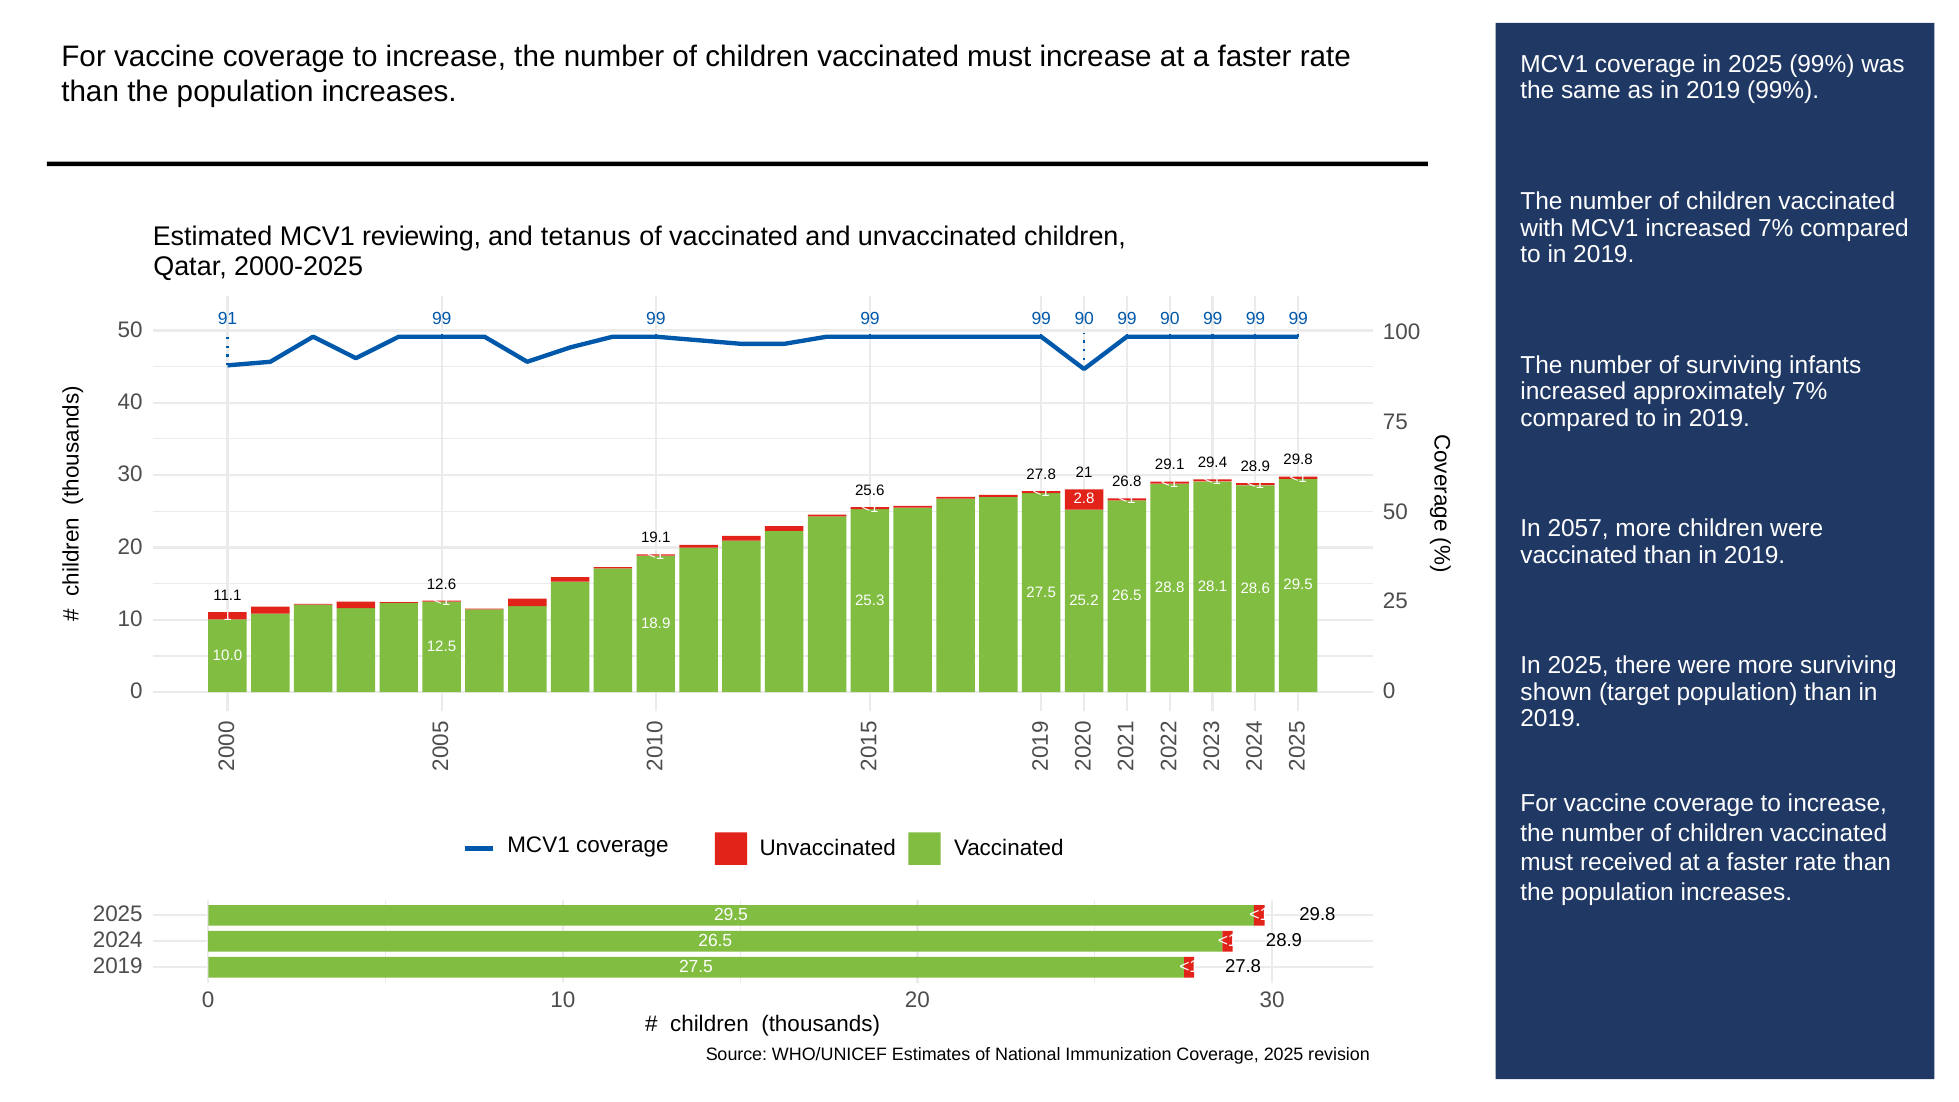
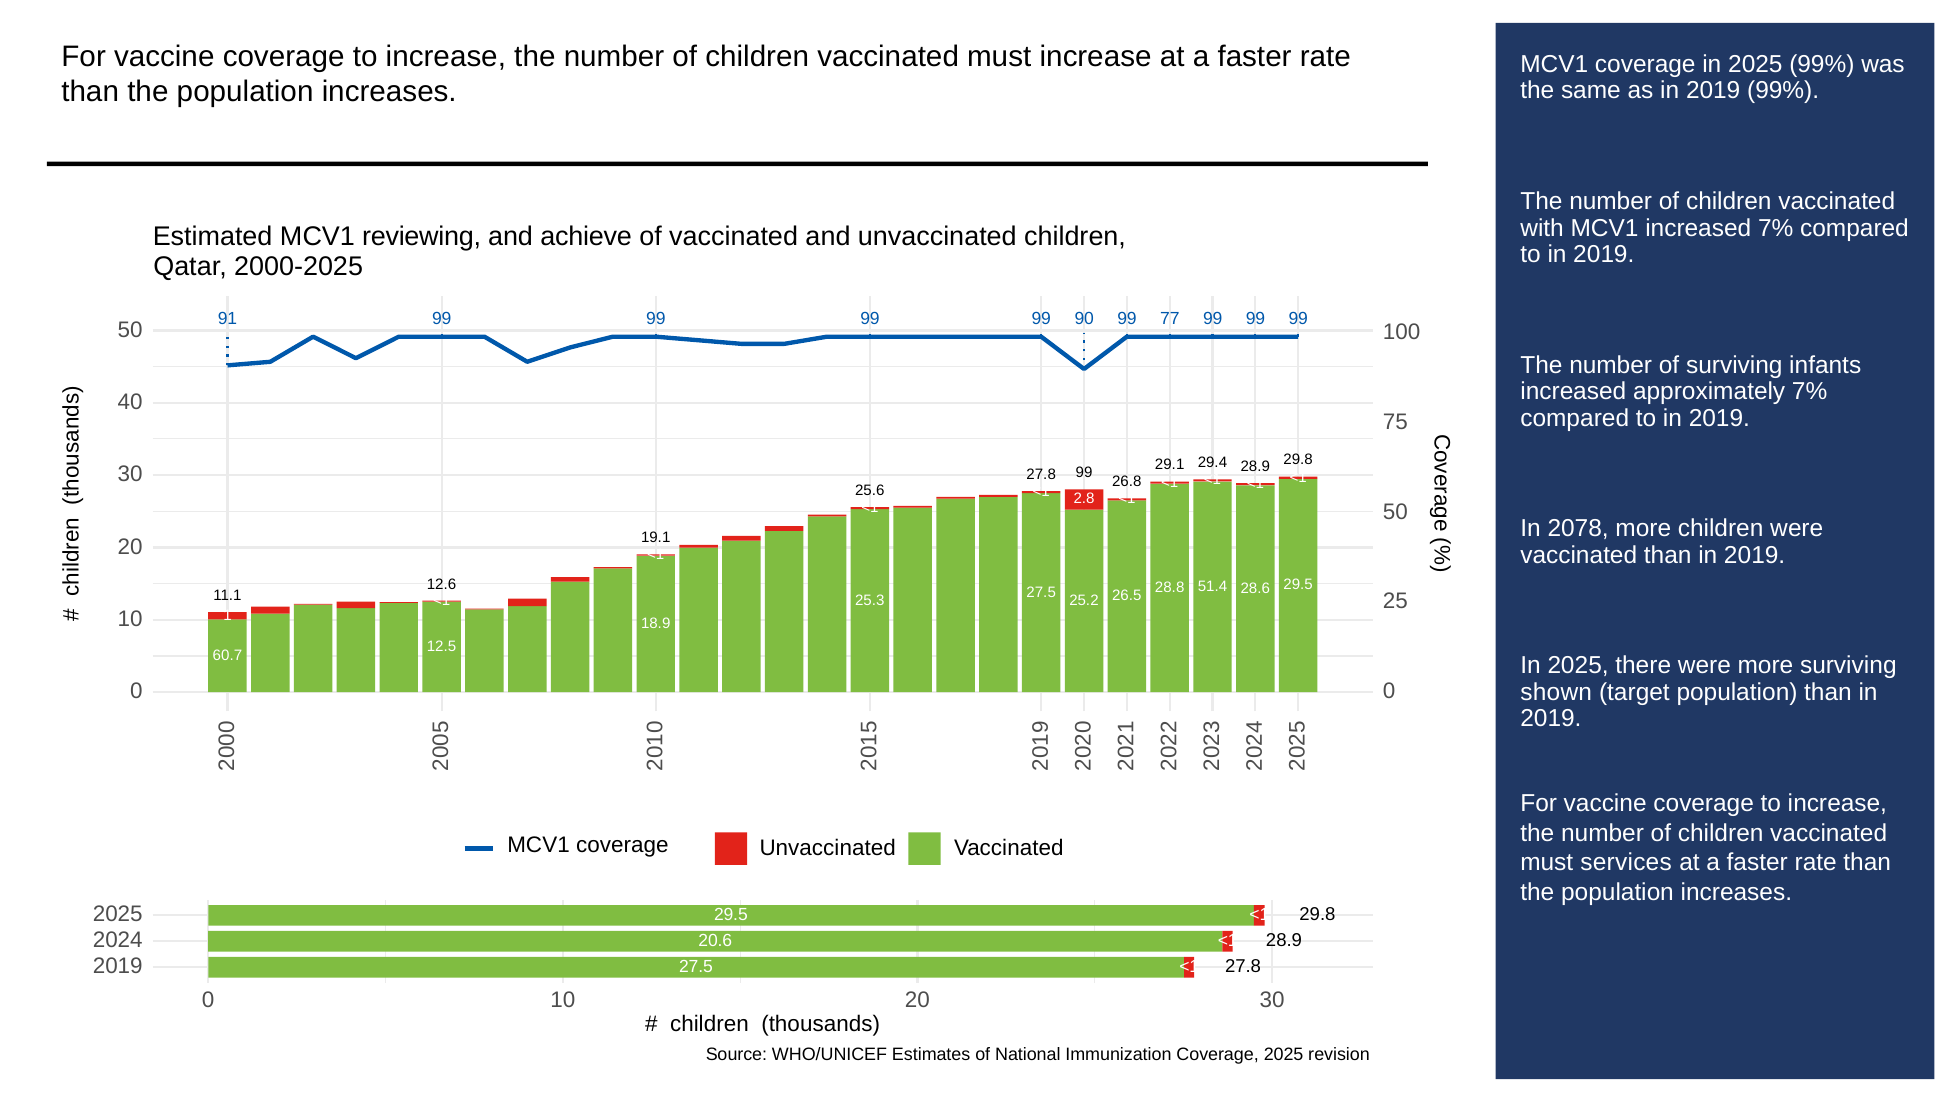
tetanus: tetanus -> achieve (586, 237)
90 99 90: 90 -> 77 (1170, 319)
27.8 21: 21 -> 99 (1084, 473)
2057: 2057 -> 2078 (1578, 529)
28.1: 28.1 -> 51.4 (1212, 586)
10.0: 10.0 -> 60.7 (227, 655)
received: received -> services (1626, 863)
26.5: 26.5 -> 20.6 (715, 940)
